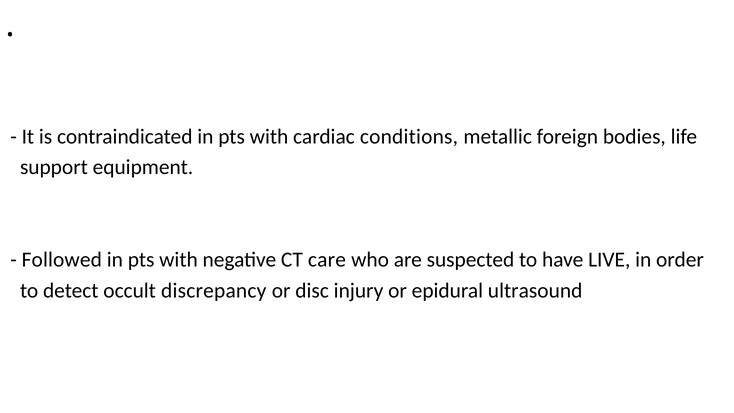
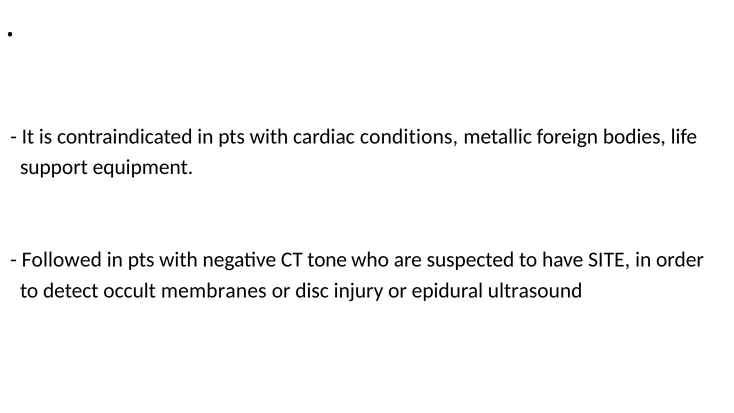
care: care -> tone (327, 260)
LIVE: LIVE -> SITE (609, 260)
discrepancy: discrepancy -> membranes (214, 290)
